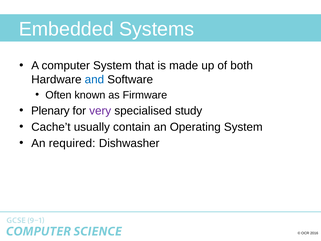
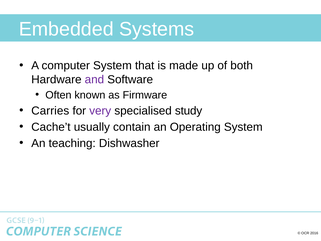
and colour: blue -> purple (94, 79)
Plenary: Plenary -> Carries (50, 111)
required: required -> teaching (72, 143)
